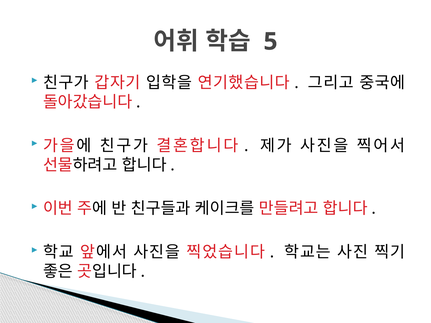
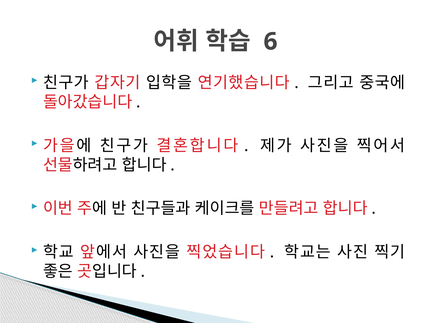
5: 5 -> 6 (271, 42)
